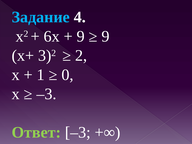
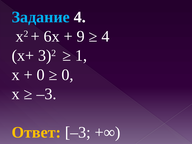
9: 9 -> 4 (105, 36)
2: 2 -> 1 (81, 56)
1: 1 -> 0 (41, 75)
Ответ colour: light green -> yellow (36, 132)
